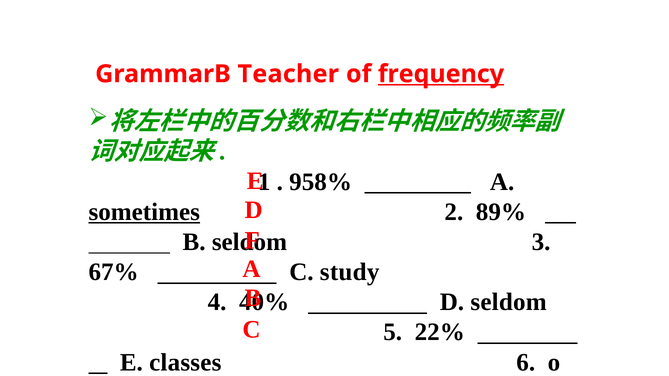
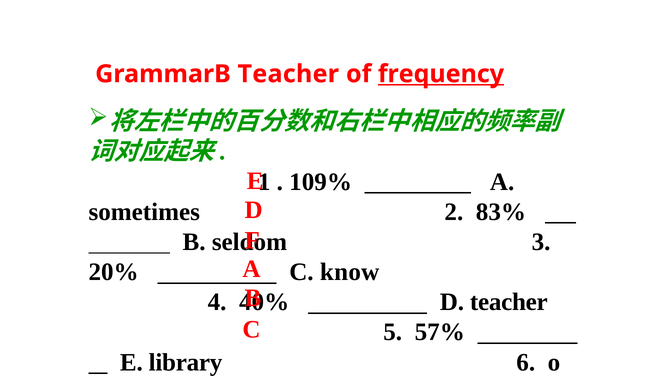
958%: 958% -> 109% (321, 182)
sometimes underline: present -> none (144, 212)
89%: 89% -> 83% (501, 212)
67%: 67% -> 20% (114, 272)
study: study -> know (350, 272)
D seldom: seldom -> teacher (509, 302)
22%: 22% -> 57% (440, 332)
classes: classes -> library (186, 363)
